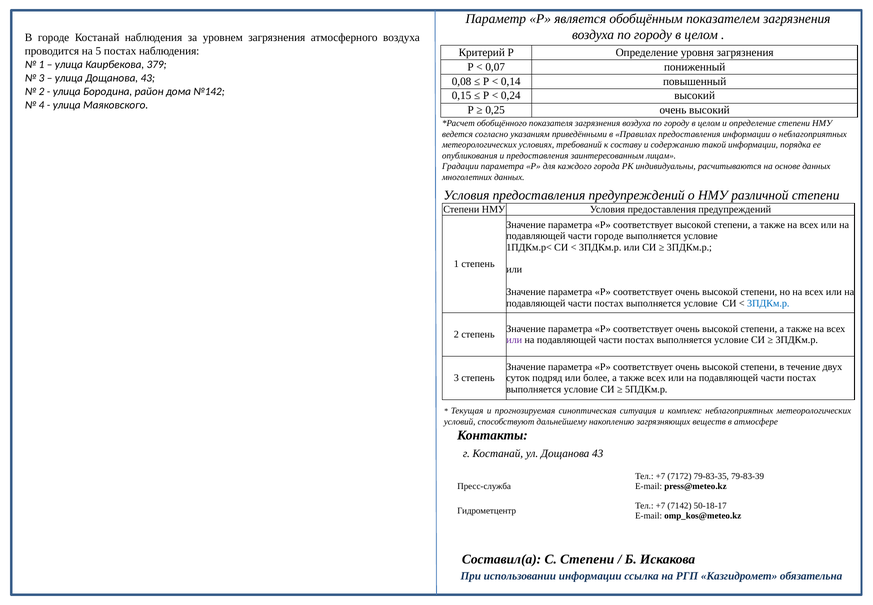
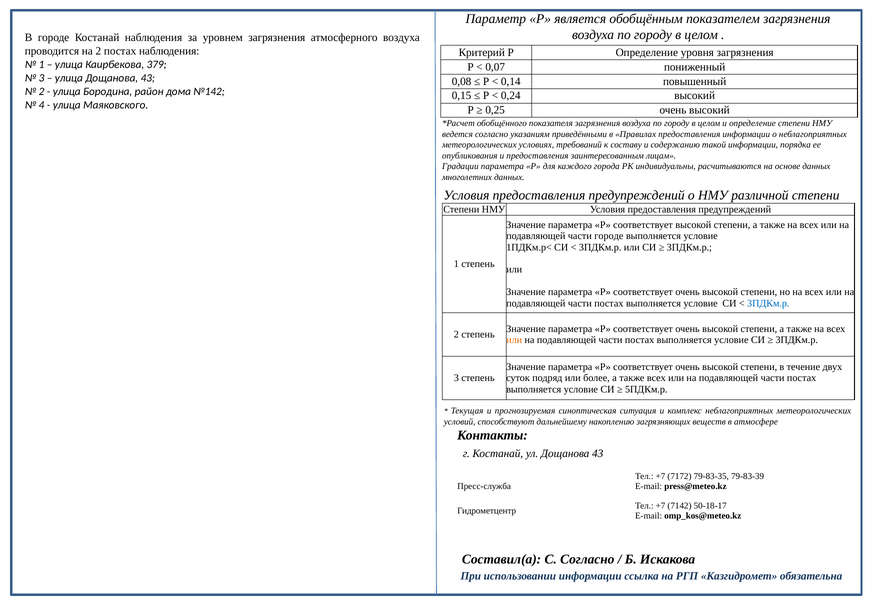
на 5: 5 -> 2 (98, 51)
или colour: purple -> orange (514, 340)
С Степени: Степени -> Согласно (587, 559)
